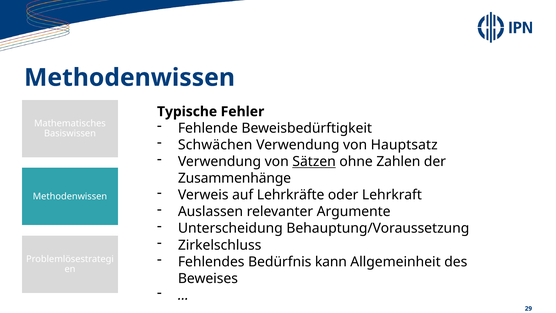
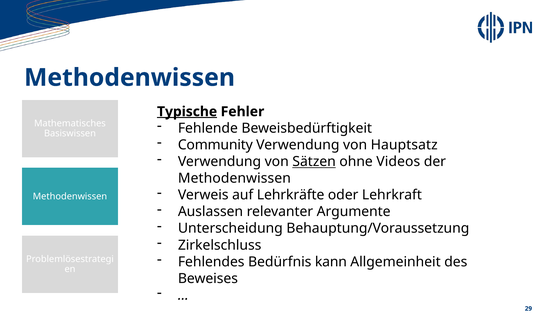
Typische underline: none -> present (187, 112)
Schwächen: Schwächen -> Community (215, 145)
Zahlen: Zahlen -> Videos (398, 162)
Zusammenhänge: Zusammenhänge -> Methodenwissen (234, 178)
